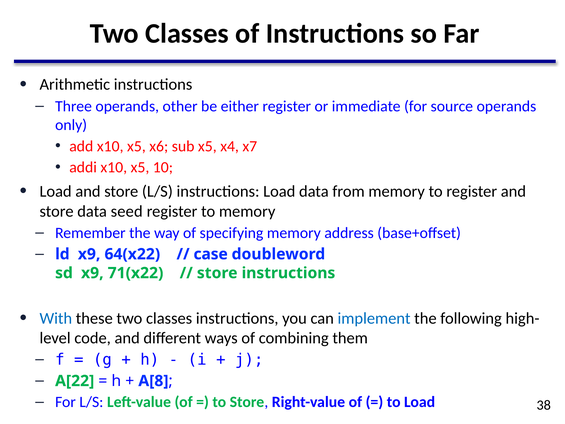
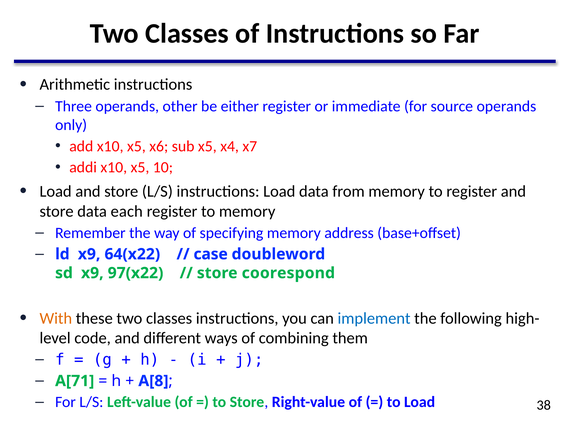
seed: seed -> each (127, 211)
71(x22: 71(x22 -> 97(x22 (136, 273)
store instructions: instructions -> coorespond (288, 273)
With colour: blue -> orange (56, 318)
A[22: A[22 -> A[71 (75, 381)
